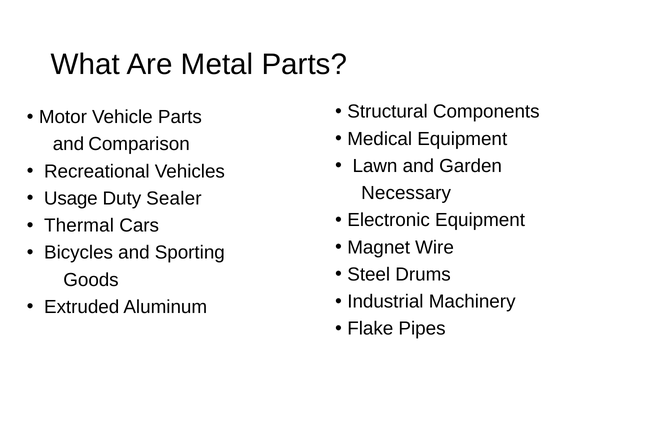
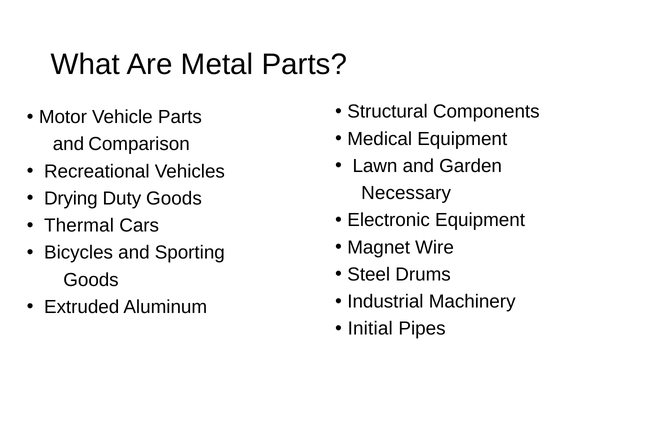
Usage: Usage -> Drying (71, 198)
Duty Sealer: Sealer -> Goods (174, 198)
Flake: Flake -> Initial (370, 329)
